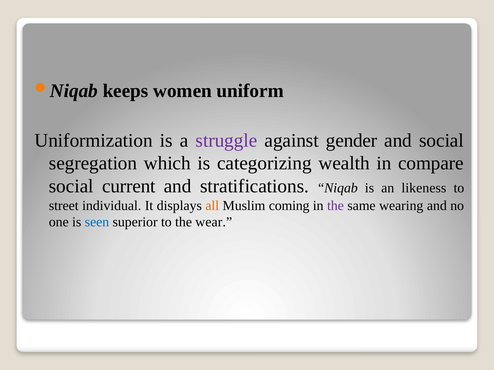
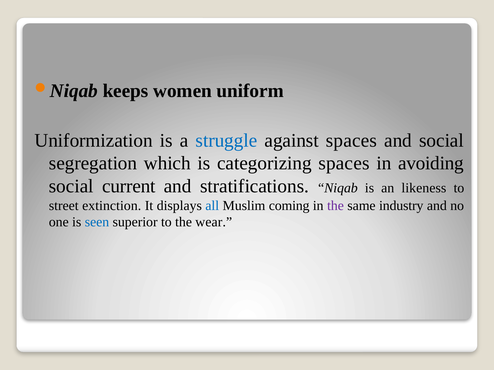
struggle colour: purple -> blue (226, 141)
against gender: gender -> spaces (351, 141)
categorizing wealth: wealth -> spaces (344, 164)
compare: compare -> avoiding (431, 164)
individual: individual -> extinction (112, 206)
all colour: orange -> blue (212, 206)
wearing: wearing -> industry (401, 206)
